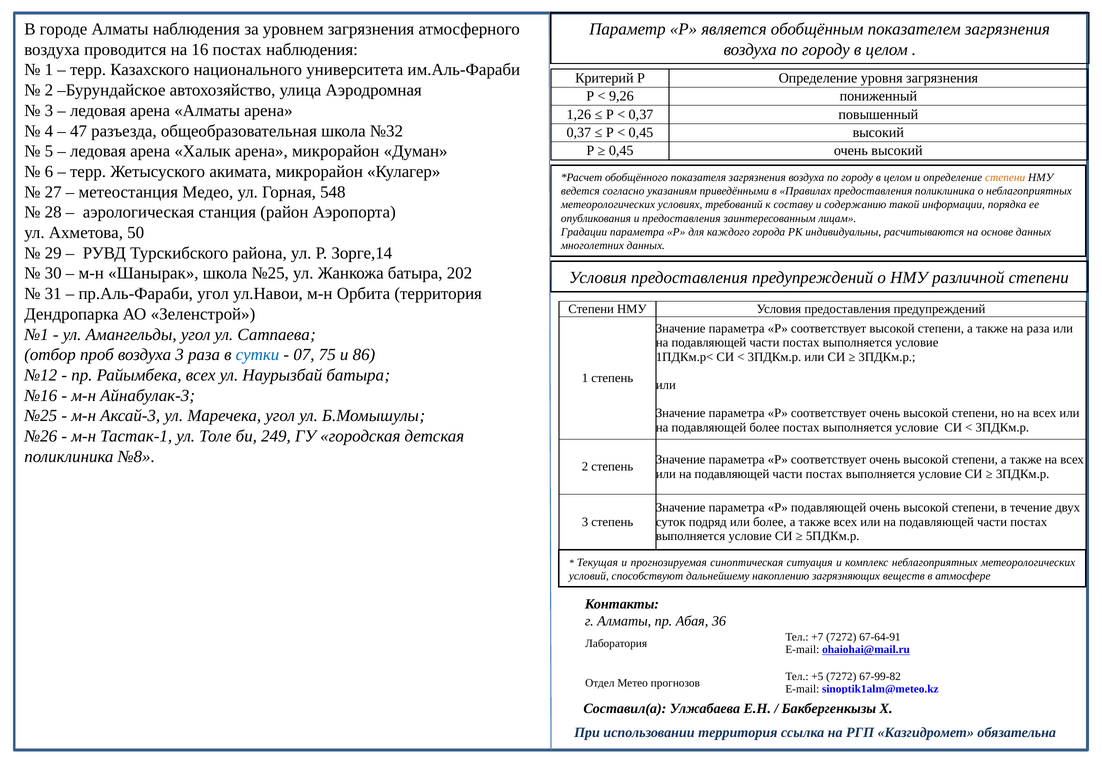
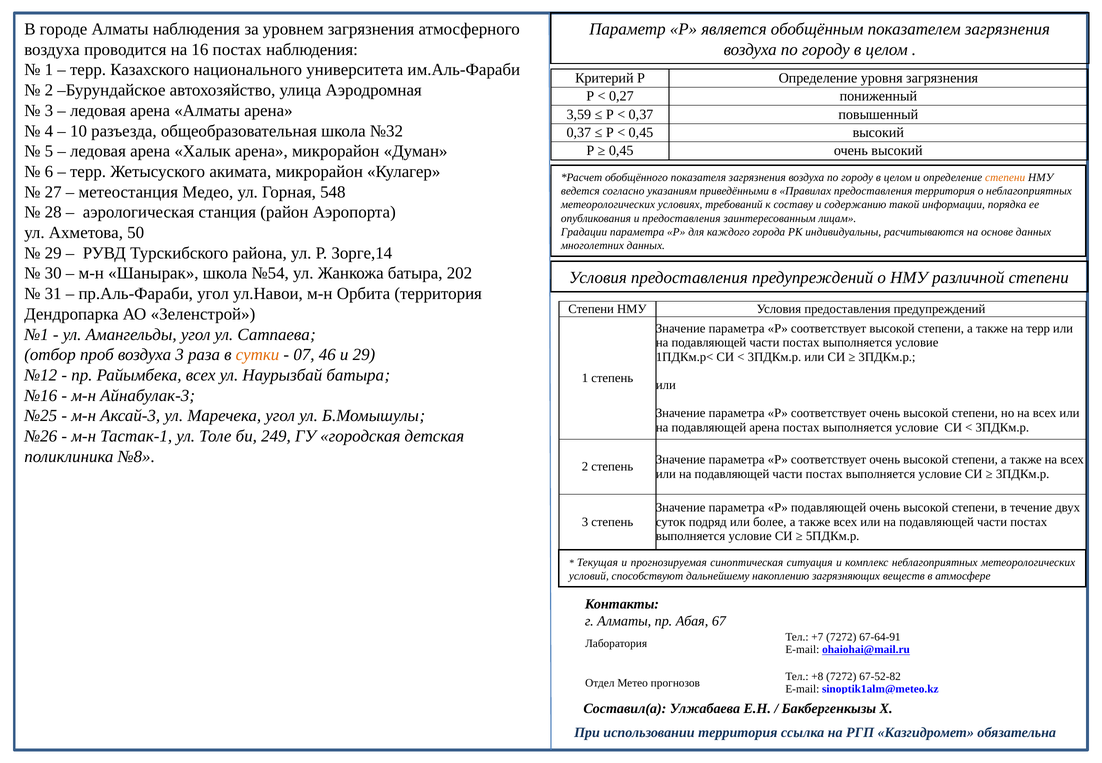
9,26: 9,26 -> 0,27 (621, 96)
1,26: 1,26 -> 3,59 (579, 114)
47: 47 -> 10 (79, 131)
предоставления поликлиника: поликлиника -> территория (945, 191)
школа №25: №25 -> №54 (270, 273)
на раза: раза -> терр (1038, 329)
сутки colour: blue -> orange (258, 355)
75: 75 -> 46 (327, 355)
и 86: 86 -> 29 (364, 355)
подавляющей более: более -> арена (764, 427)
36: 36 -> 67 (719, 621)
+5: +5 -> +8 (817, 677)
67-99-82: 67-99-82 -> 67-52-82 (880, 677)
